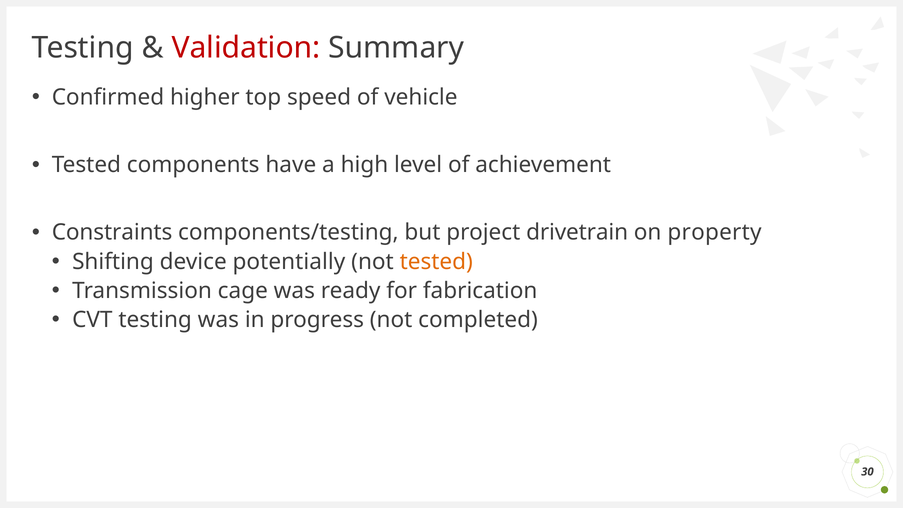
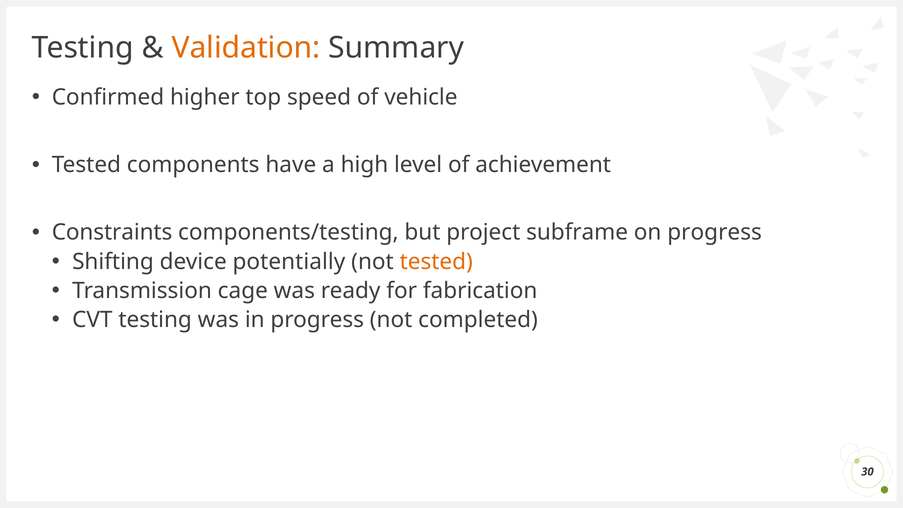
Validation colour: red -> orange (246, 48)
drivetrain: drivetrain -> subframe (577, 233)
on property: property -> progress (715, 233)
